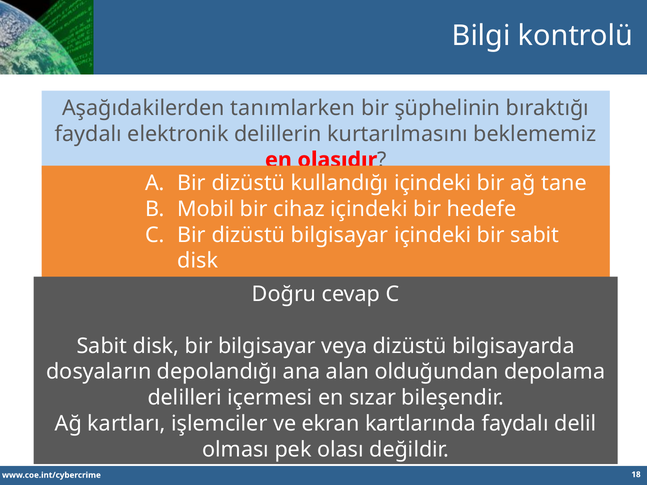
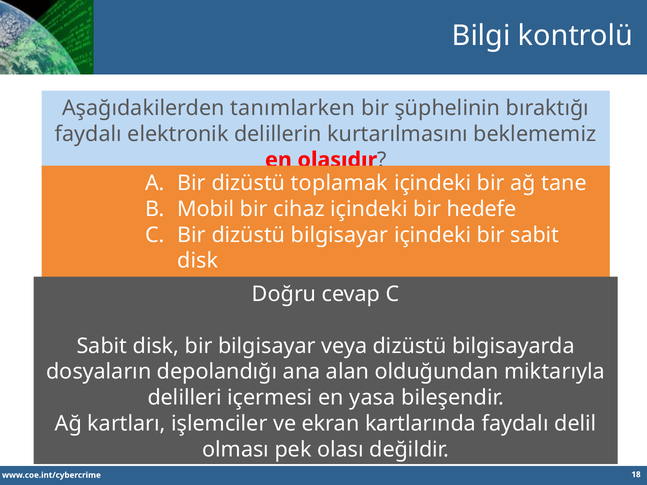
kullandığı: kullandığı -> toplamak (339, 183)
depolama: depolama -> miktarıyla (555, 372)
sızar: sızar -> yasa (372, 398)
